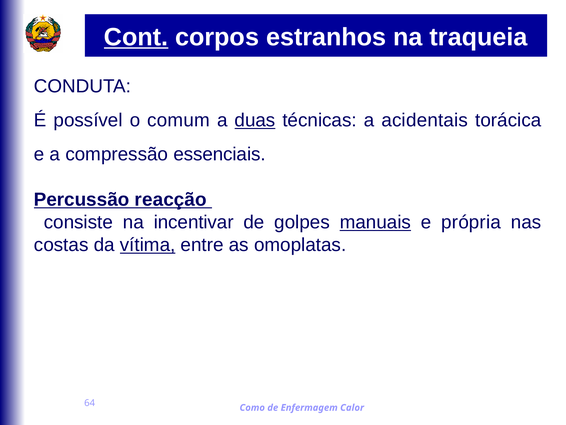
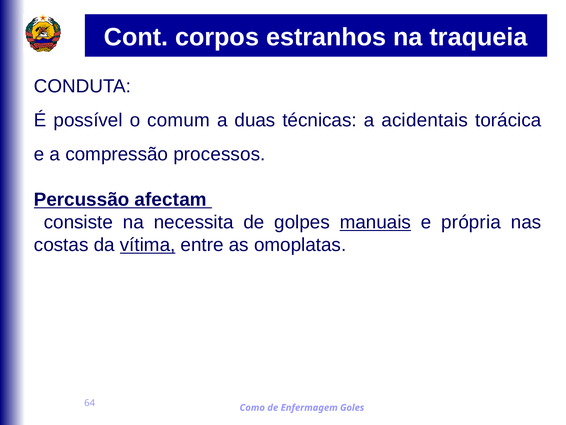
Cont underline: present -> none (136, 37)
duas underline: present -> none (255, 120)
essenciais: essenciais -> processos (219, 154)
reacção: reacção -> afectam (171, 199)
incentivar: incentivar -> necessita (194, 222)
Calor: Calor -> Goles (352, 407)
